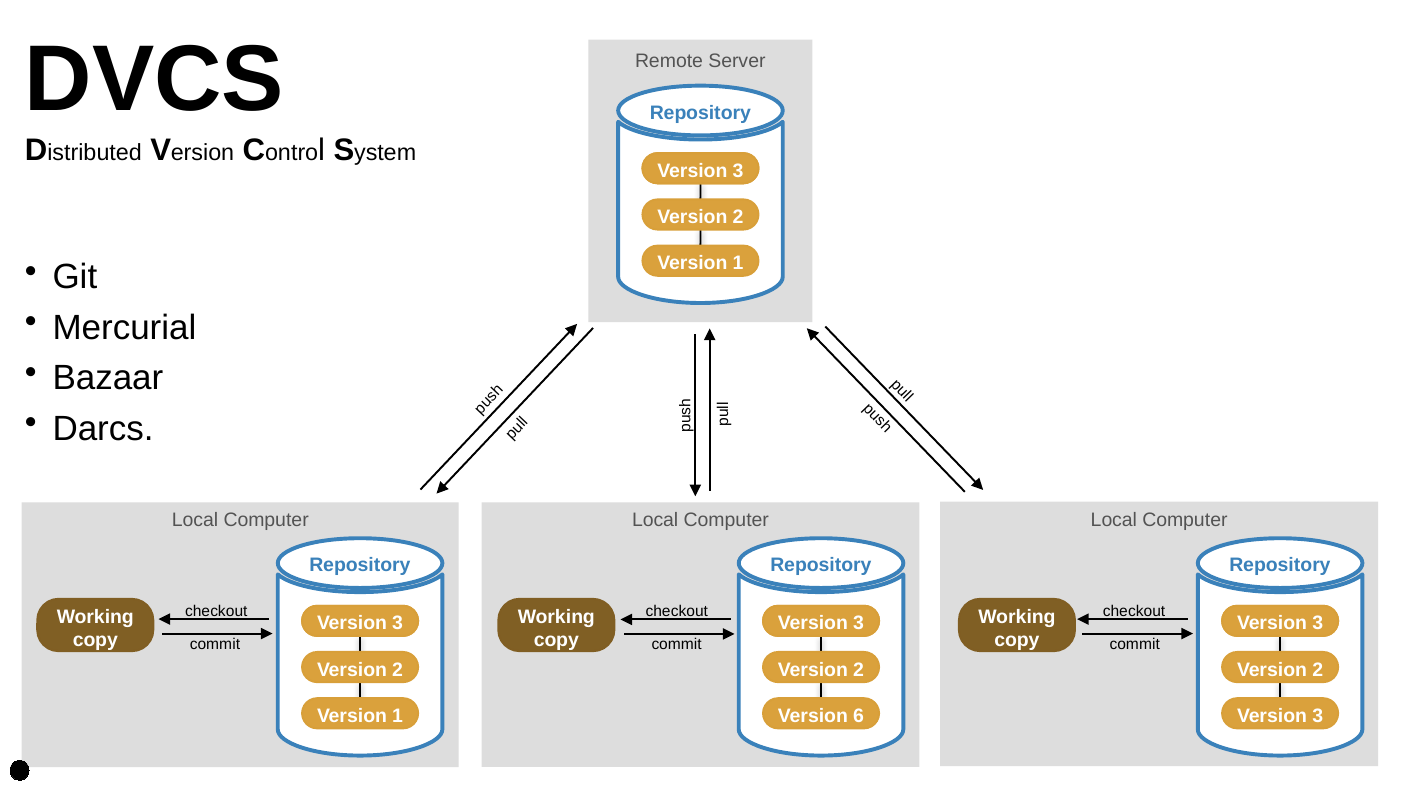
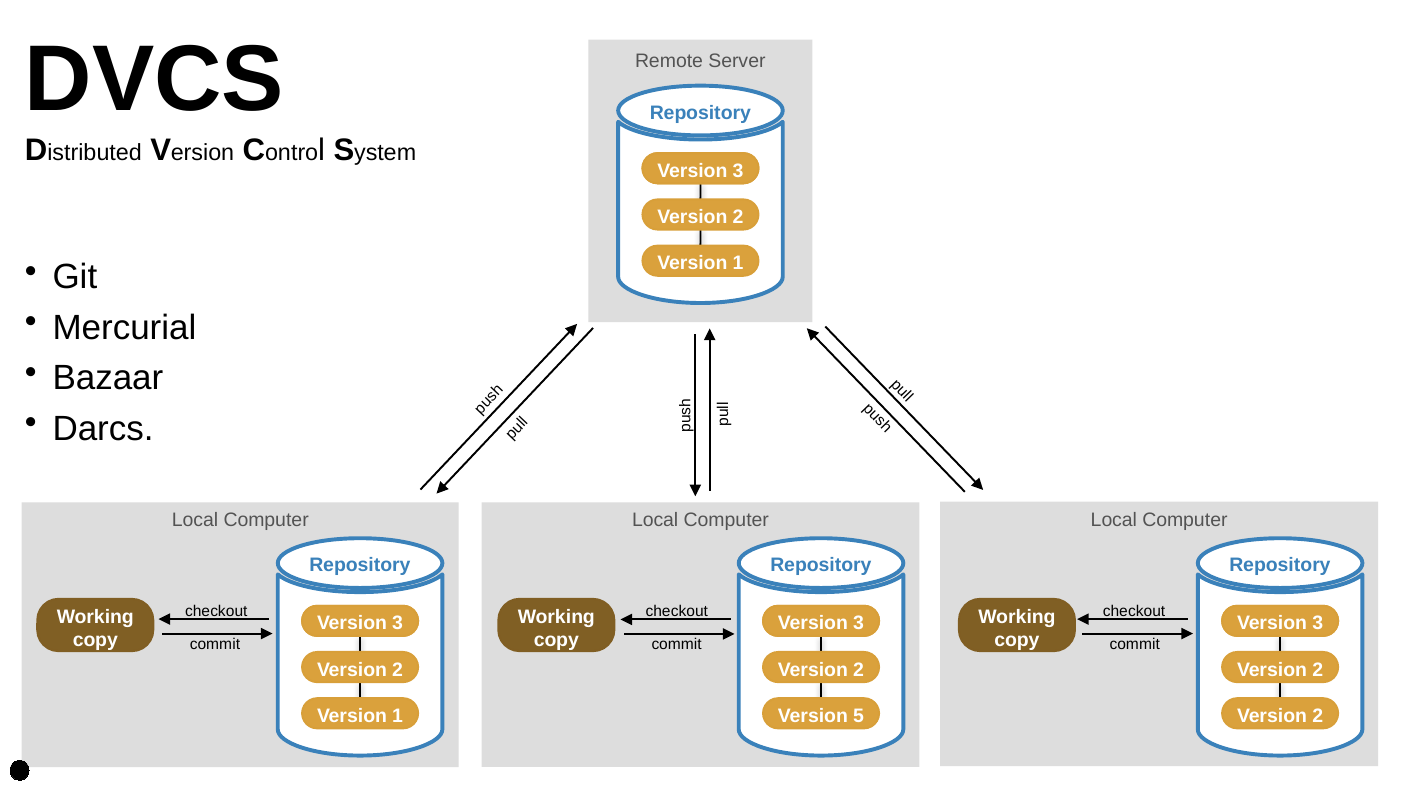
6: 6 -> 5 (859, 716)
3: 3 -> 2 (1318, 716)
